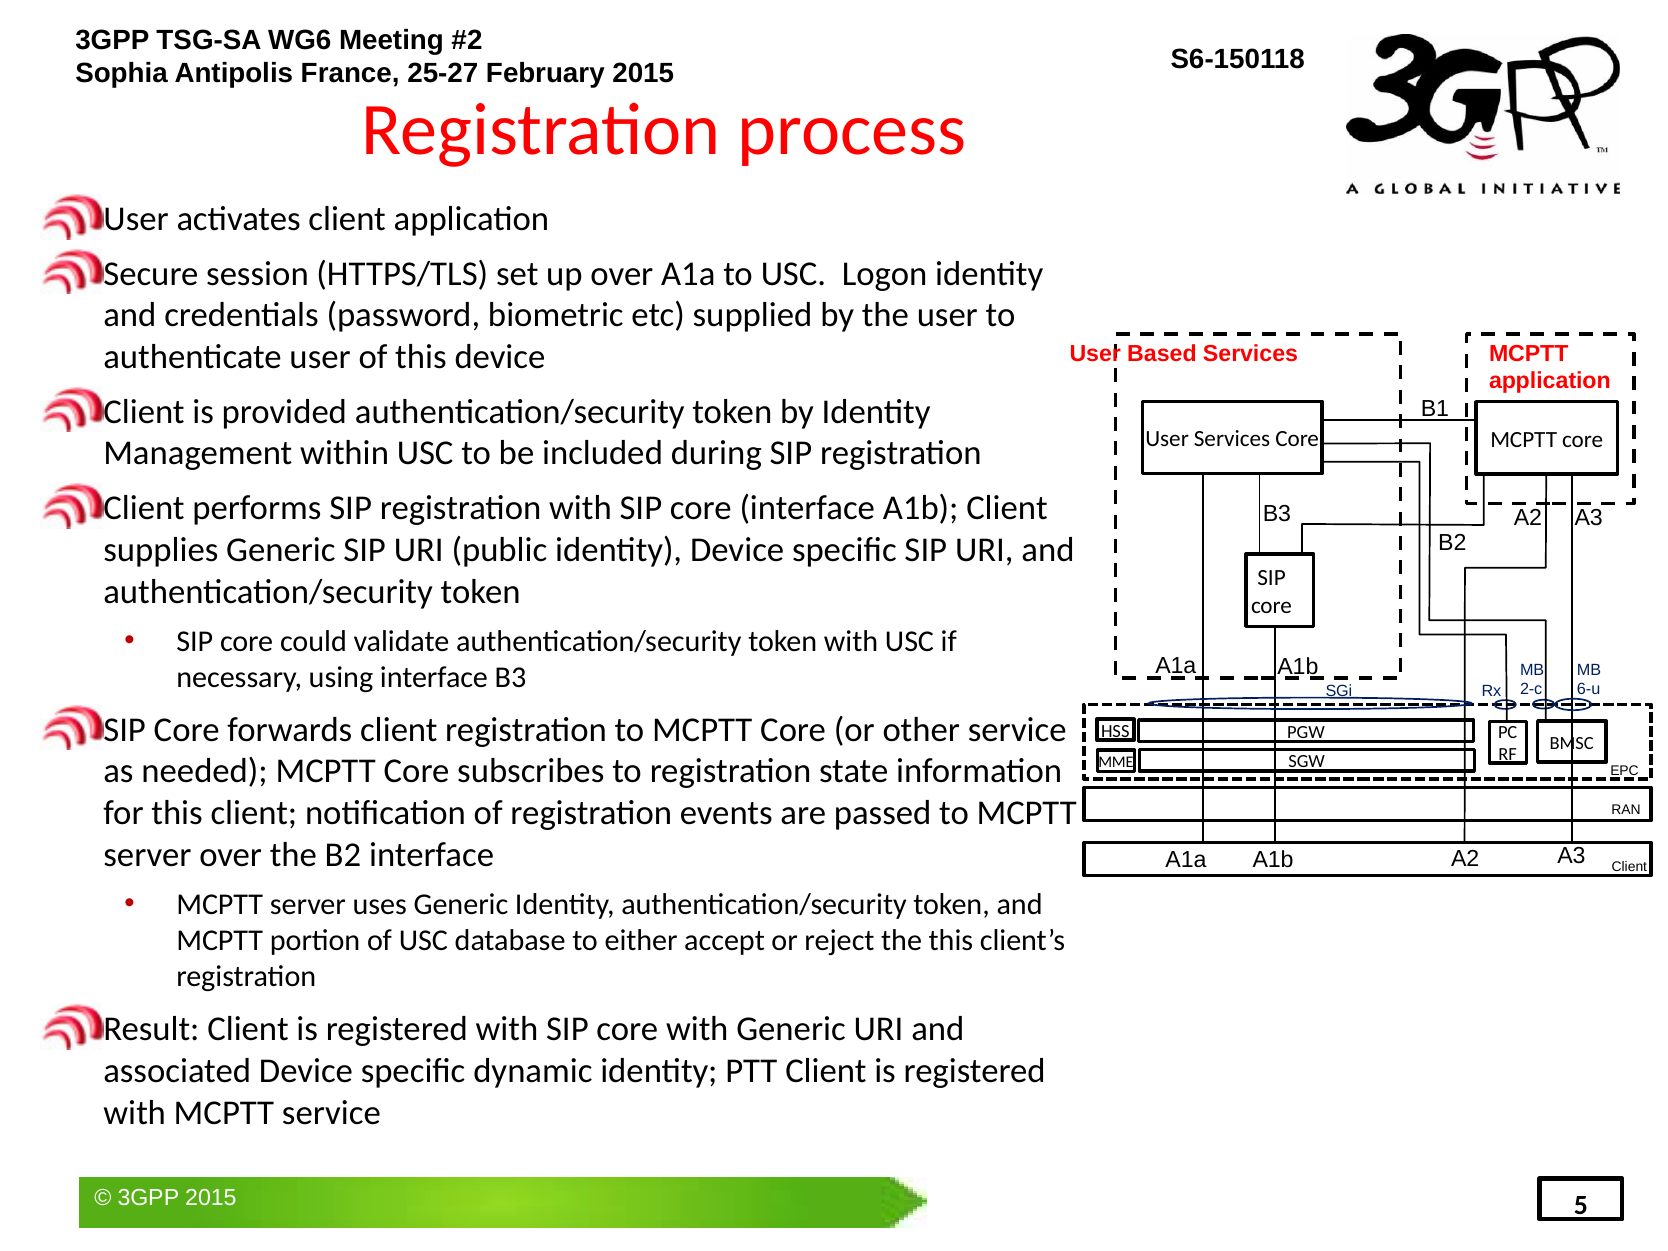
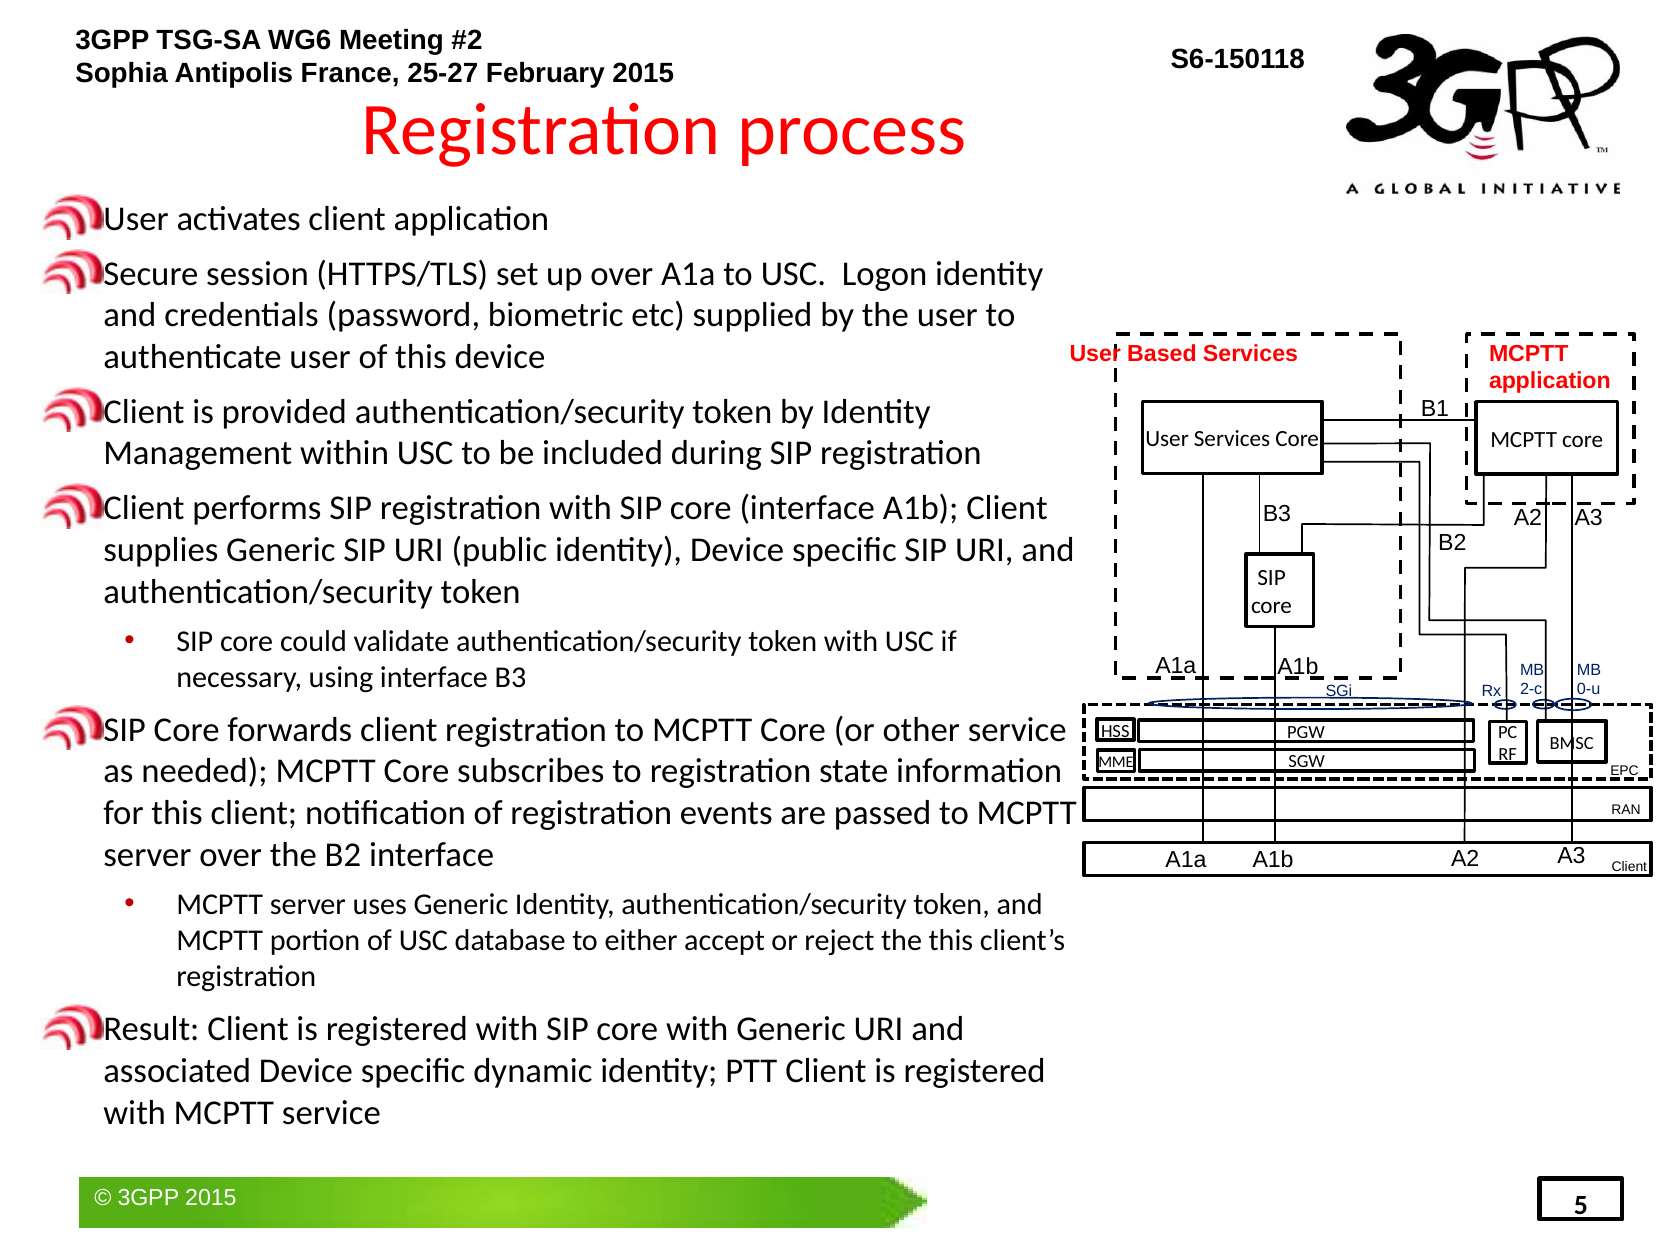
6-u: 6-u -> 0-u (1589, 689)
